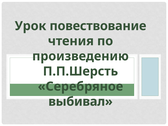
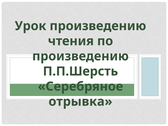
Урок повествование: повествование -> произведению (98, 26)
выбивал: выбивал -> отрывка (80, 102)
